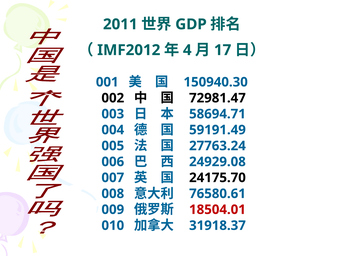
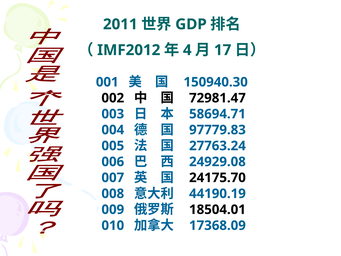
59191.49: 59191.49 -> 97779.83 (217, 130)
76580.61: 76580.61 -> 44190.19 (217, 193)
18504.01 colour: red -> black (217, 209)
31918.37: 31918.37 -> 17368.09 (217, 225)
